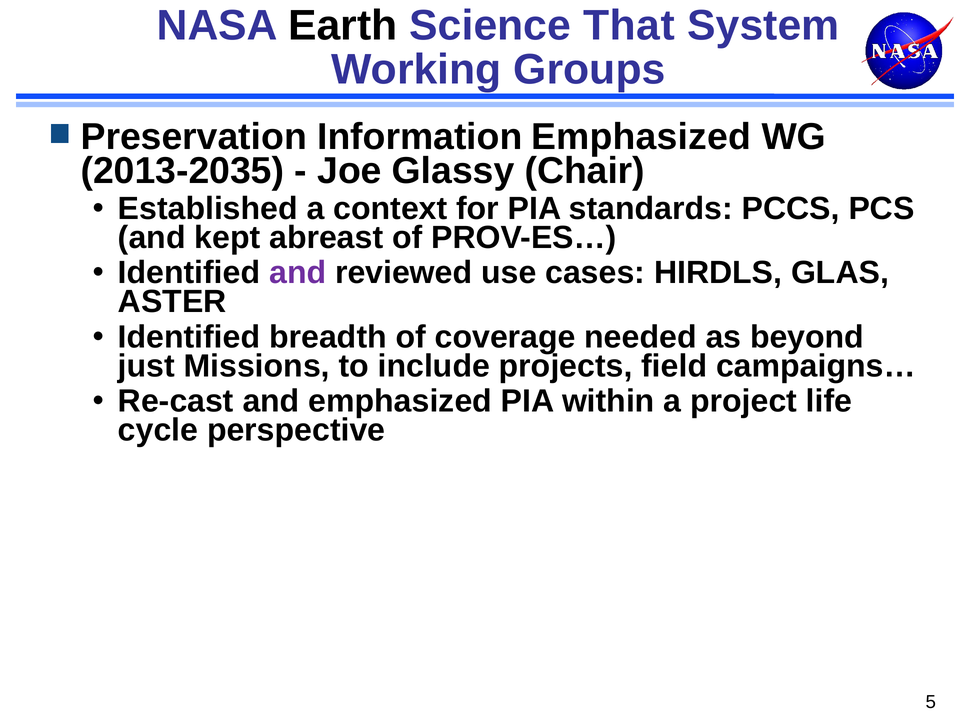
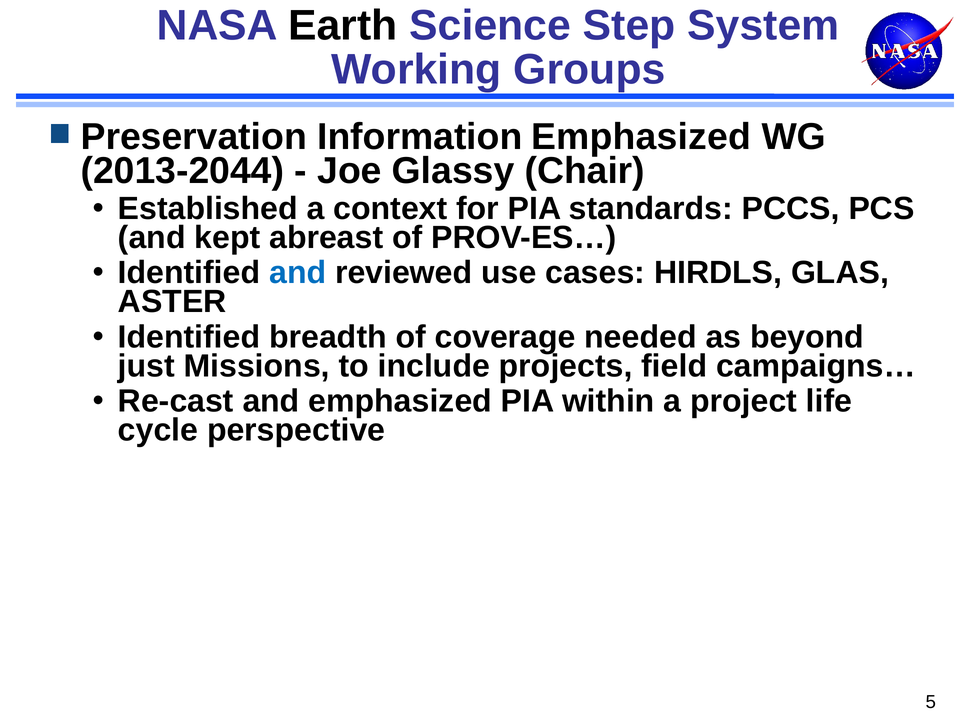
That: That -> Step (629, 26)
2013-2035: 2013-2035 -> 2013-2044 (182, 171)
and colour: purple -> blue (298, 273)
